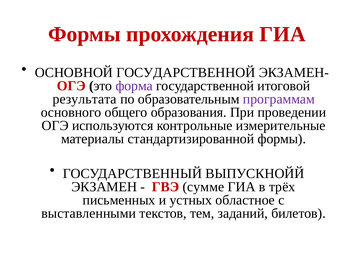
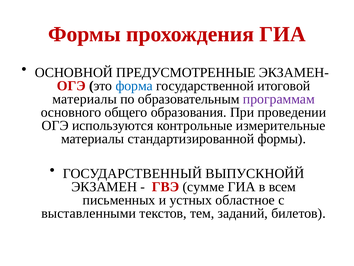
ОСНОВНОЙ ГОСУДАРСТВЕННОЙ: ГОСУДАРСТВЕННОЙ -> ПРЕДУСМОТРЕННЫЕ (186, 72)
форма colour: purple -> blue (134, 86)
результата: результата -> материалы (85, 99)
трёх: трёх -> всем (282, 187)
